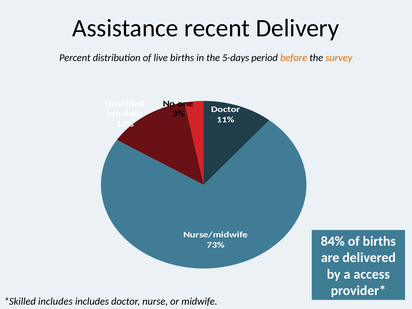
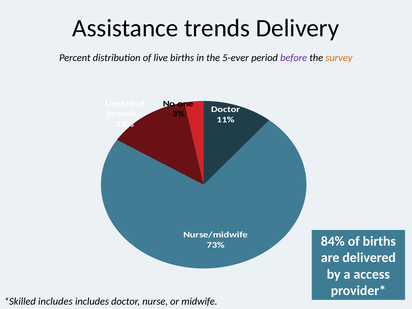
recent: recent -> trends (217, 28)
5-days: 5-days -> 5-ever (236, 58)
before colour: orange -> purple (294, 58)
